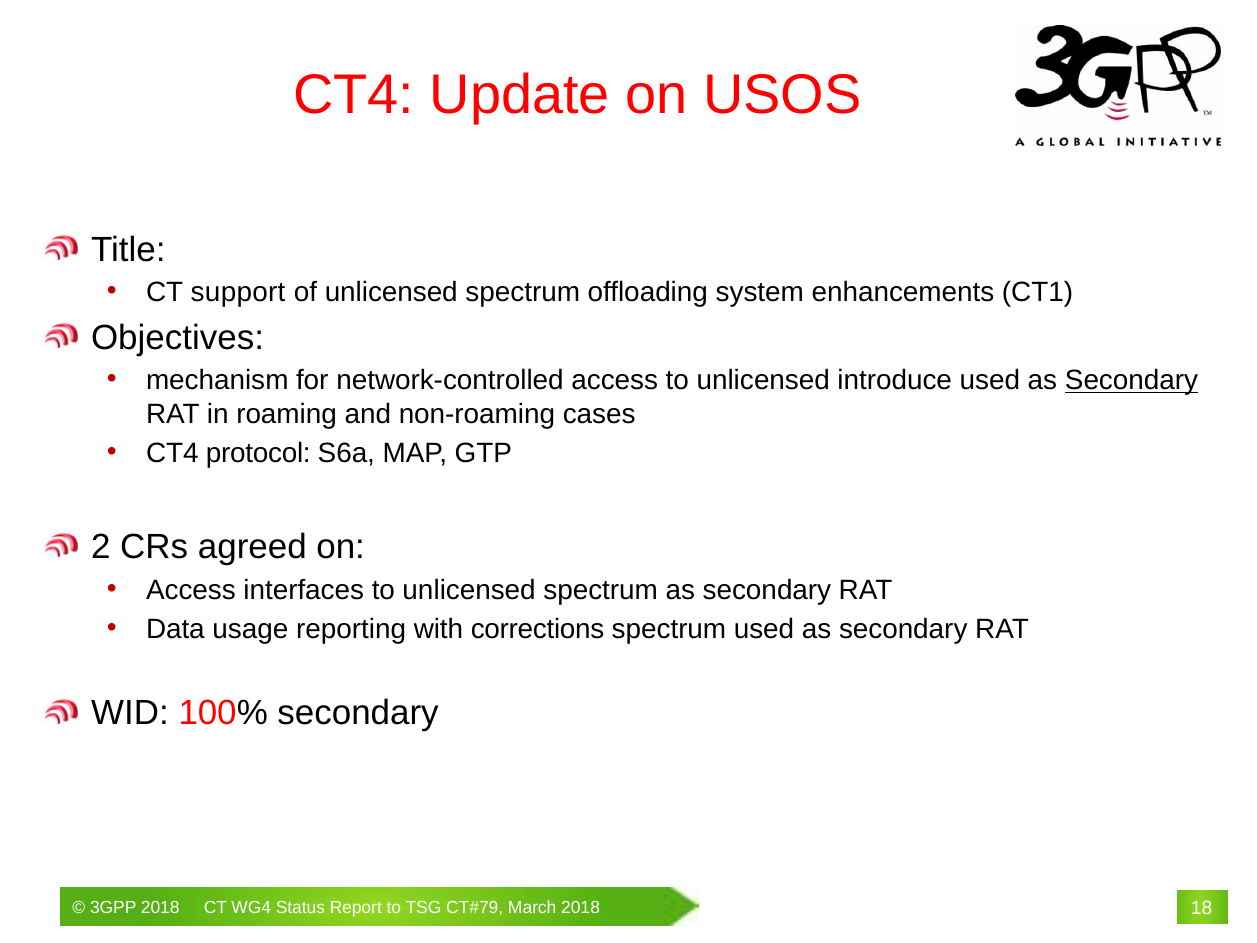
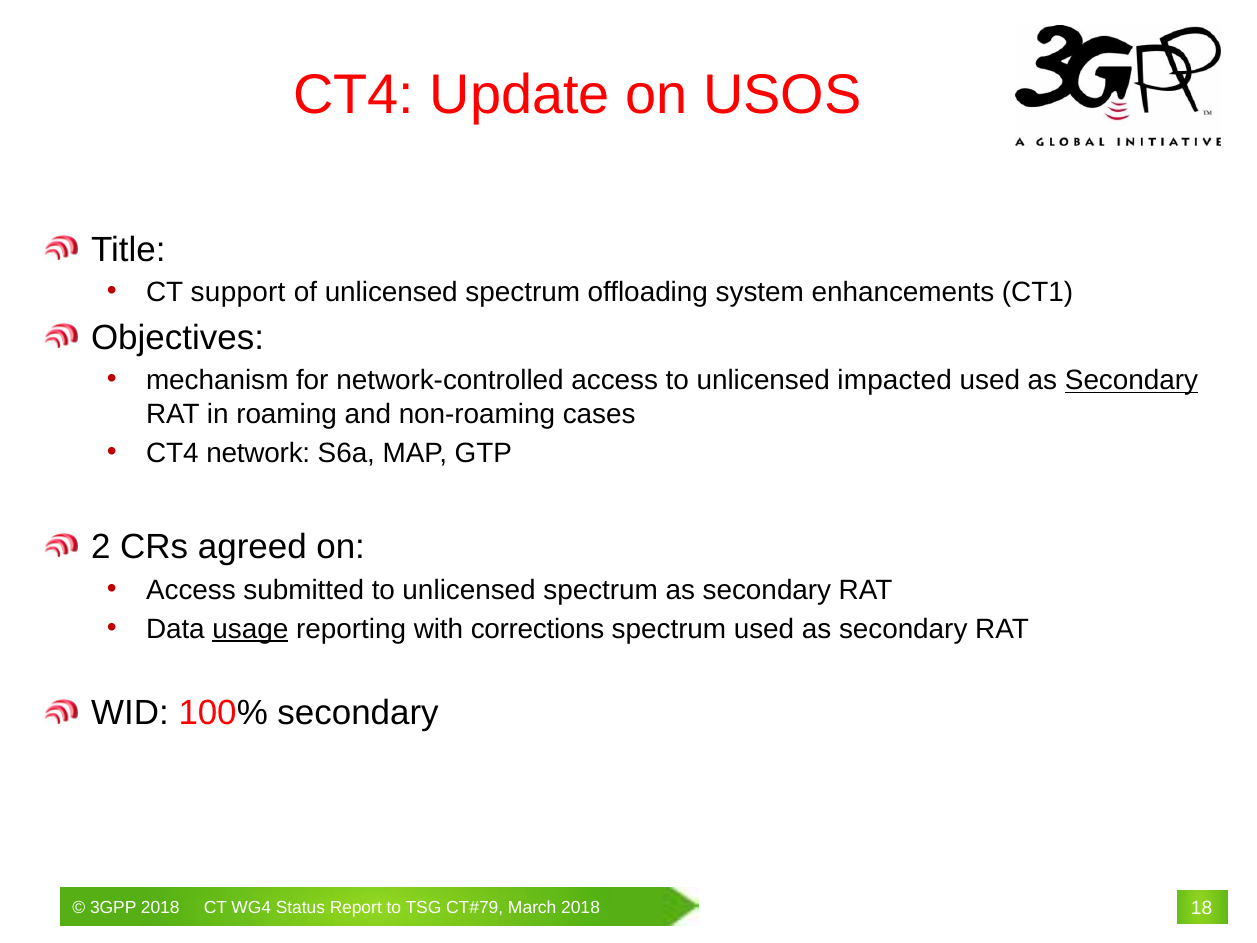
introduce: introduce -> impacted (895, 380)
protocol: protocol -> network (258, 453)
interfaces: interfaces -> submitted (304, 590)
usage underline: none -> present (250, 629)
